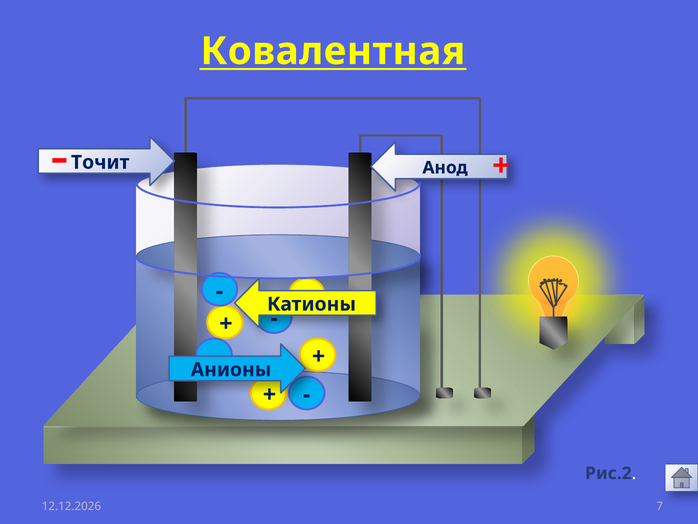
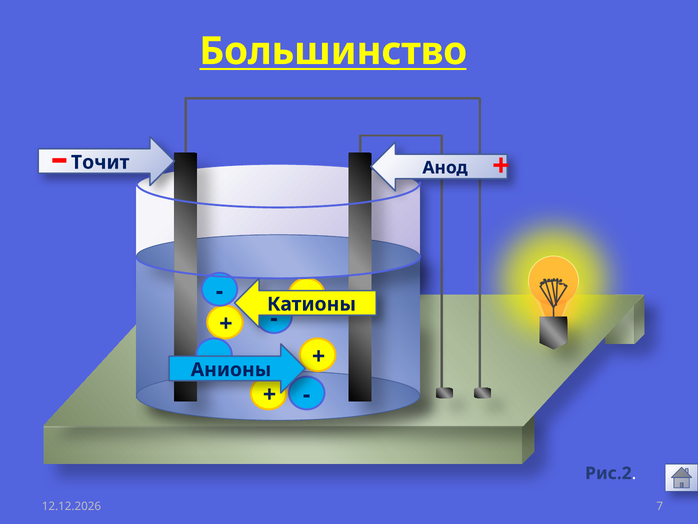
Ковалентная: Ковалентная -> Большинство (333, 51)
